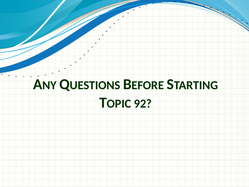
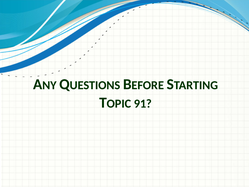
92: 92 -> 91 (143, 103)
